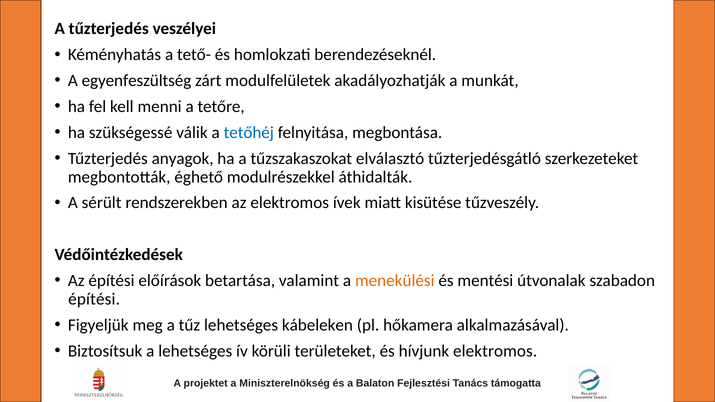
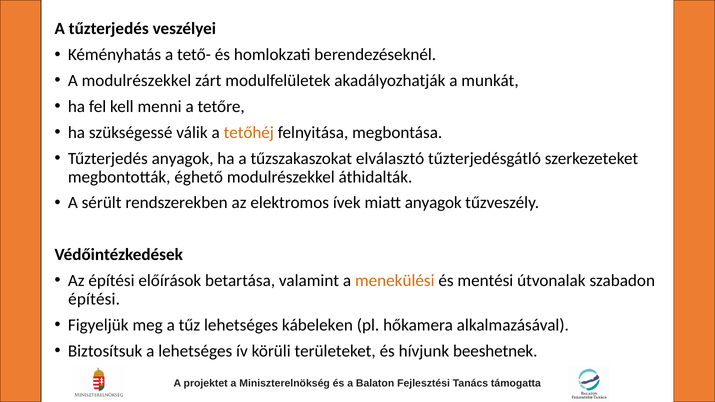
A egyenfeszültség: egyenfeszültség -> modulrészekkel (136, 81)
tetőhéj colour: blue -> orange (249, 133)
miatt kisütése: kisütése -> anyagok (433, 203)
hívjunk elektromos: elektromos -> beeshetnek (495, 351)
